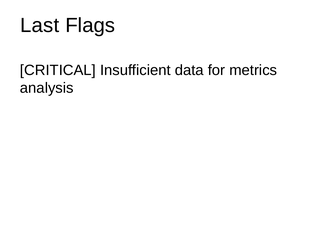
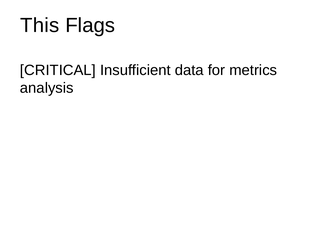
Last: Last -> This (40, 25)
